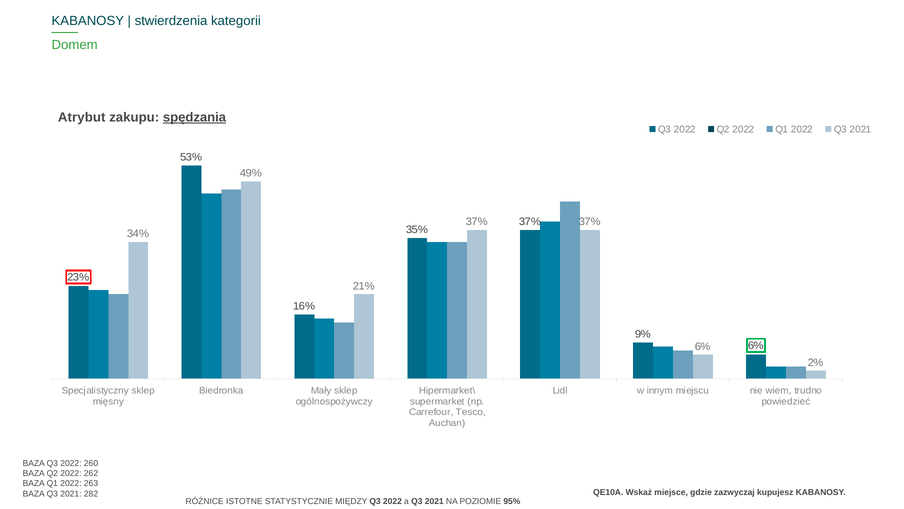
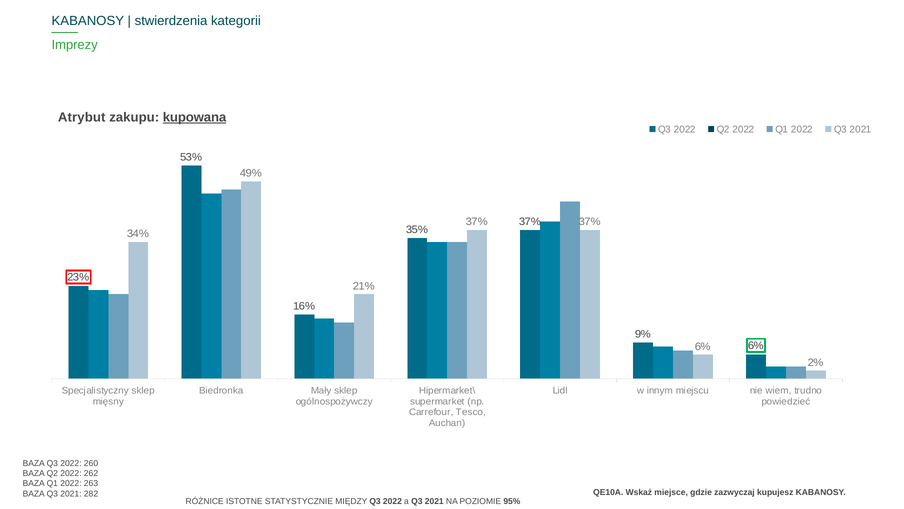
Domem: Domem -> Imprezy (75, 45)
spędzania: spędzania -> kupowana (195, 117)
